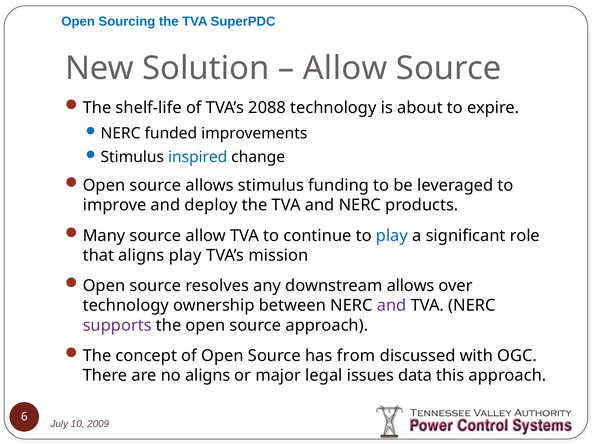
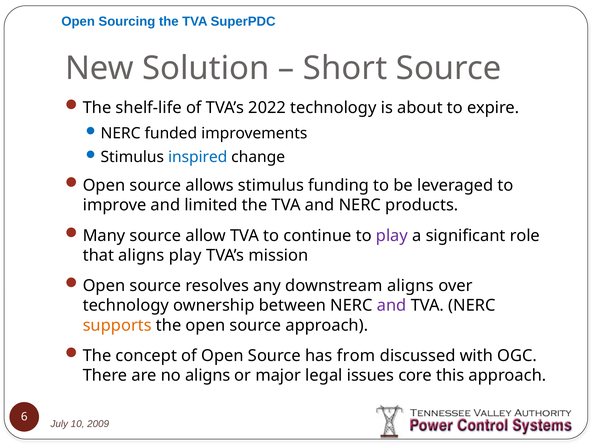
Allow: Allow -> Short (345, 68)
2088: 2088 -> 2022 (267, 108)
deploy: deploy -> limited (211, 205)
play colour: blue -> purple (392, 236)
downstream allows: allows -> aligns (410, 286)
supports colour: purple -> orange (117, 325)
data: data -> core (415, 375)
